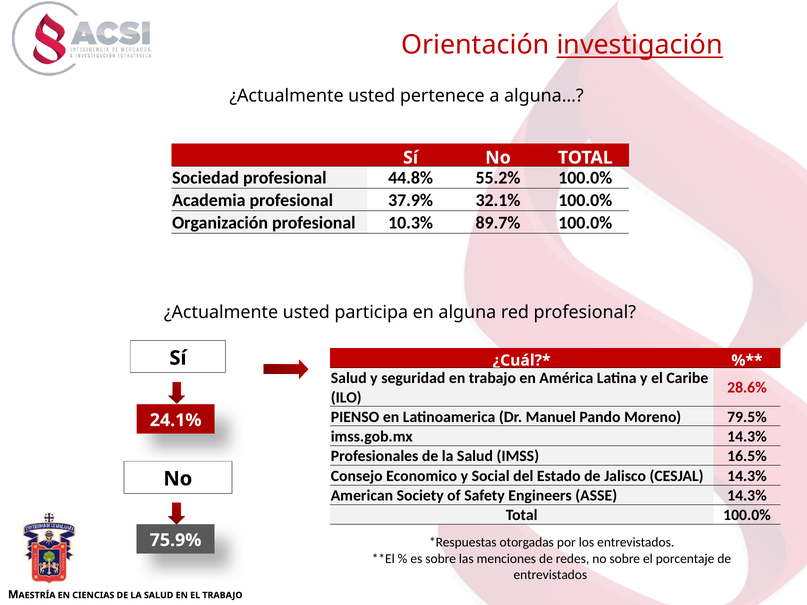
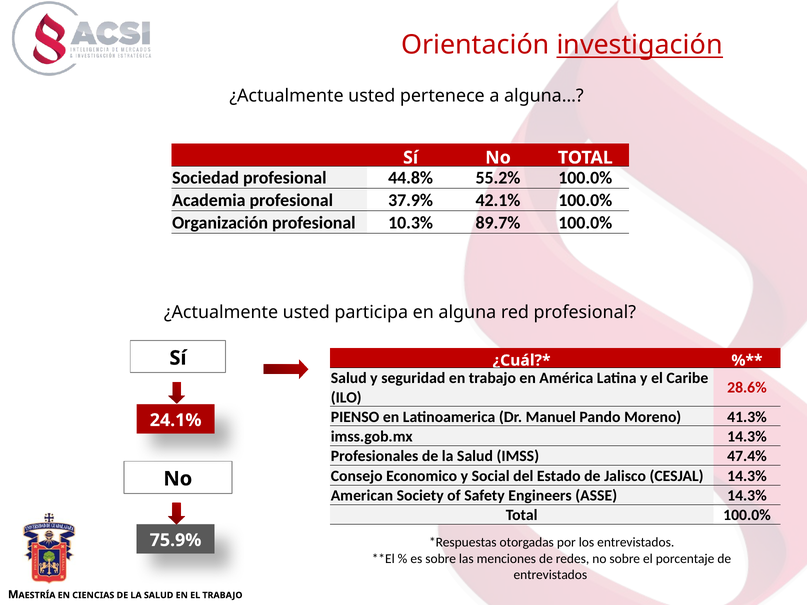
32.1%: 32.1% -> 42.1% (498, 200)
79.5%: 79.5% -> 41.3% (747, 417)
16.5%: 16.5% -> 47.4% (747, 456)
